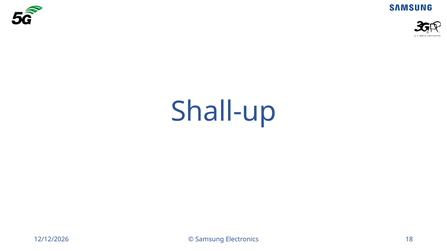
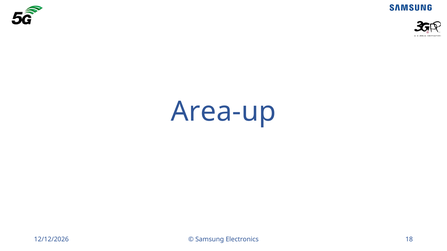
Shall-up: Shall-up -> Area-up (223, 112)
